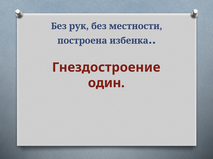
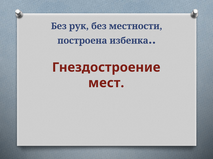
один: один -> мест (106, 83)
